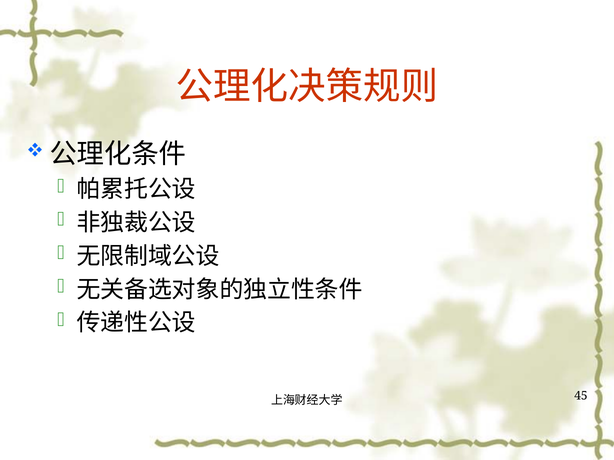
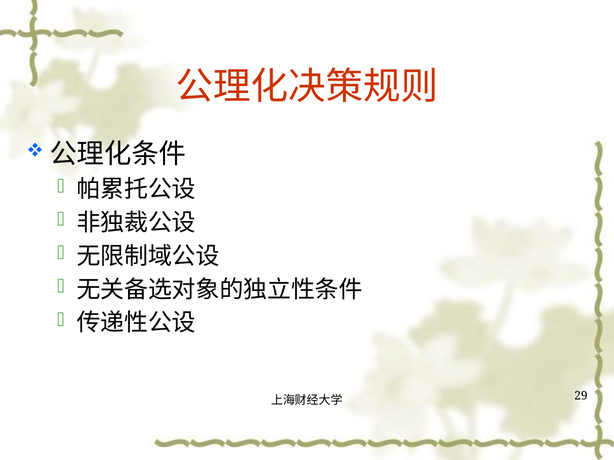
45: 45 -> 29 (581, 396)
